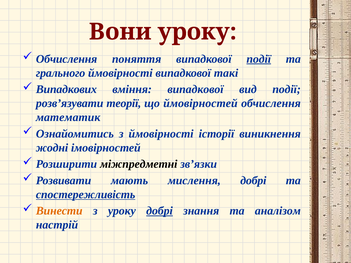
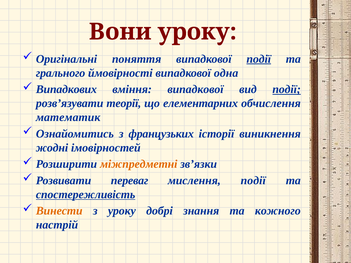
Обчислення: Обчислення -> Оригінальні (67, 59)
такі: такі -> одна (226, 73)
події underline: none -> present (287, 89)
ймовірностей: ймовірностей -> елементарних (201, 103)
з ймовірності: ймовірності -> французьких (161, 134)
міжпредметні colour: black -> orange (139, 164)
мають: мають -> переваг (130, 181)
мислення добрі: добрі -> події (253, 181)
добрі underline: present -> none (160, 211)
аналізом: аналізом -> кожного (278, 211)
